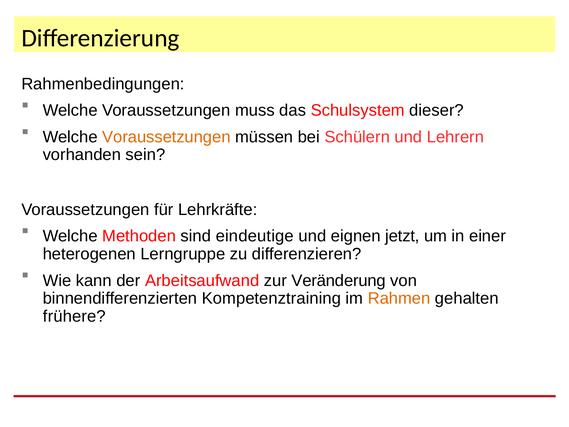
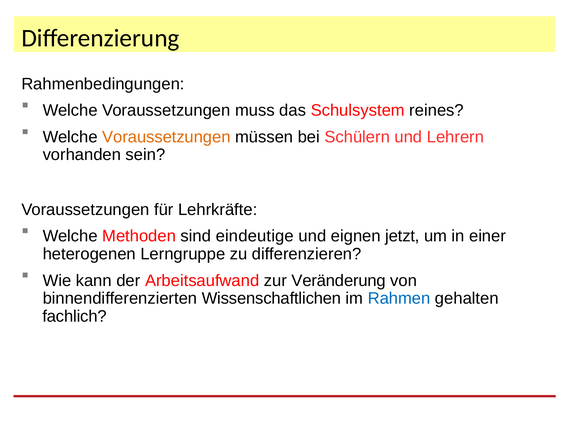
dieser: dieser -> reines (437, 110)
Kompetenztraining: Kompetenztraining -> Wissenschaftlichen (272, 298)
Rahmen colour: orange -> blue (399, 298)
frühere: frühere -> fachlich (75, 316)
